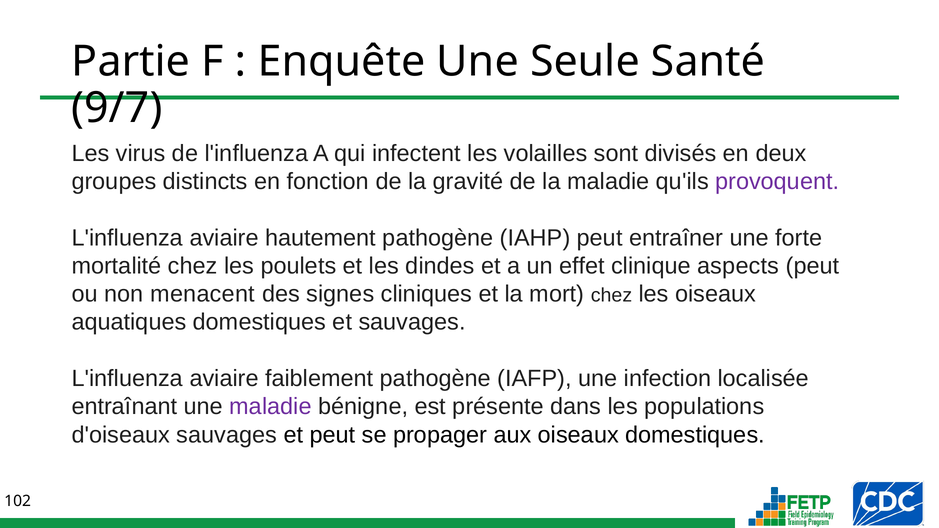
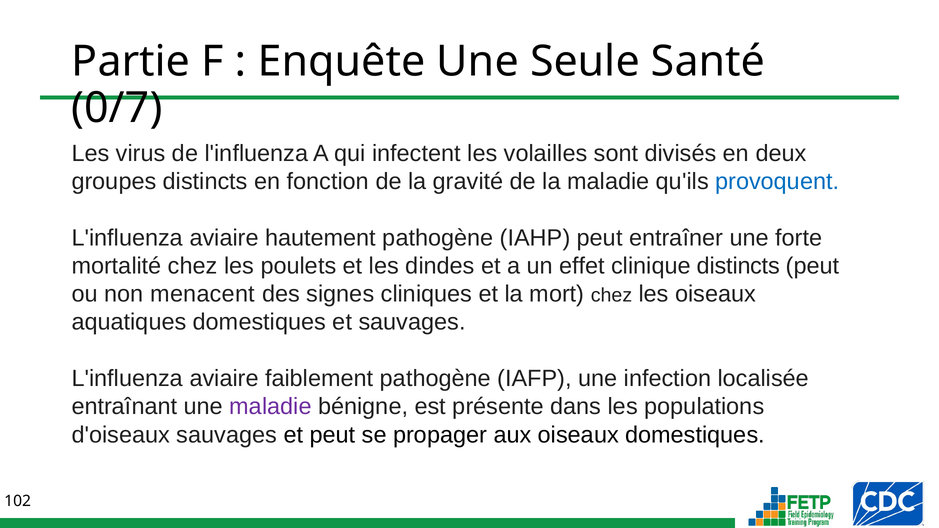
9/7: 9/7 -> 0/7 (117, 108)
provoquent colour: purple -> blue (777, 182)
clinique aspects: aspects -> distincts (738, 266)
